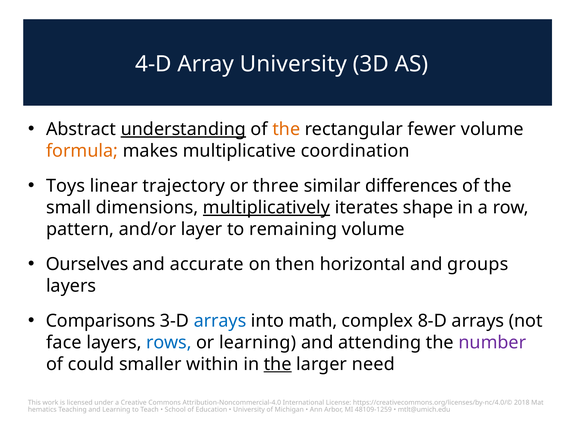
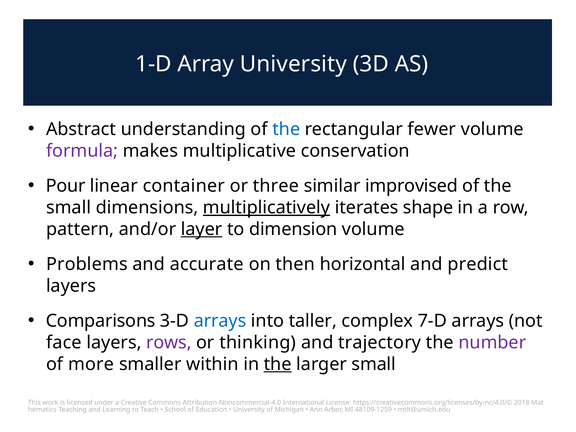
4-D: 4-D -> 1-D (153, 64)
understanding underline: present -> none (183, 129)
the colour: orange -> blue (286, 129)
formula colour: orange -> purple (82, 151)
coordination: coordination -> conservation (355, 151)
Toys: Toys -> Pour (66, 186)
trajectory: trajectory -> container (184, 186)
differences: differences -> improvised (411, 186)
layer underline: none -> present (202, 229)
remaining: remaining -> dimension (293, 229)
Ourselves: Ourselves -> Problems (87, 264)
groups: groups -> predict (478, 264)
math: math -> taller (313, 321)
8-D: 8-D -> 7-D (432, 321)
rows colour: blue -> purple (169, 343)
or learning: learning -> thinking (258, 343)
attending: attending -> trajectory (380, 343)
could: could -> more (91, 364)
larger need: need -> small (374, 364)
